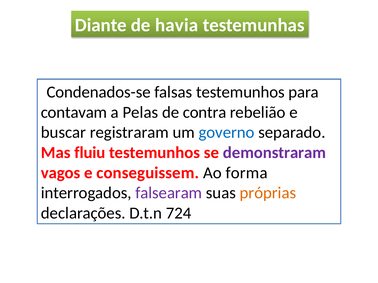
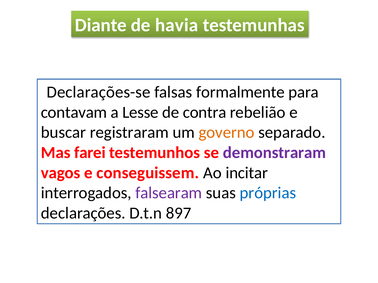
Condenados-se: Condenados-se -> Declarações-se (99, 92)
falsas testemunhos: testemunhos -> formalmente (240, 92)
Pelas: Pelas -> Lesse (140, 113)
governo colour: blue -> orange (227, 133)
fluiu: fluiu -> farei (90, 153)
forma: forma -> incitar (247, 173)
próprias colour: orange -> blue (268, 193)
724: 724 -> 897 (179, 213)
